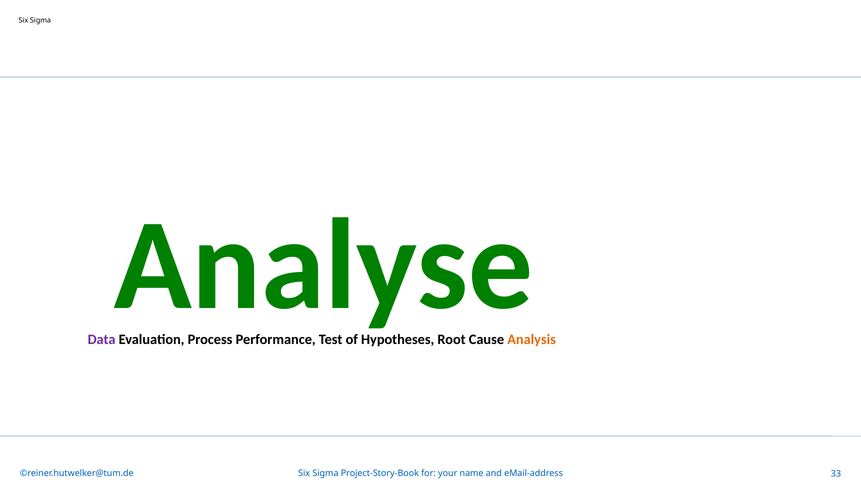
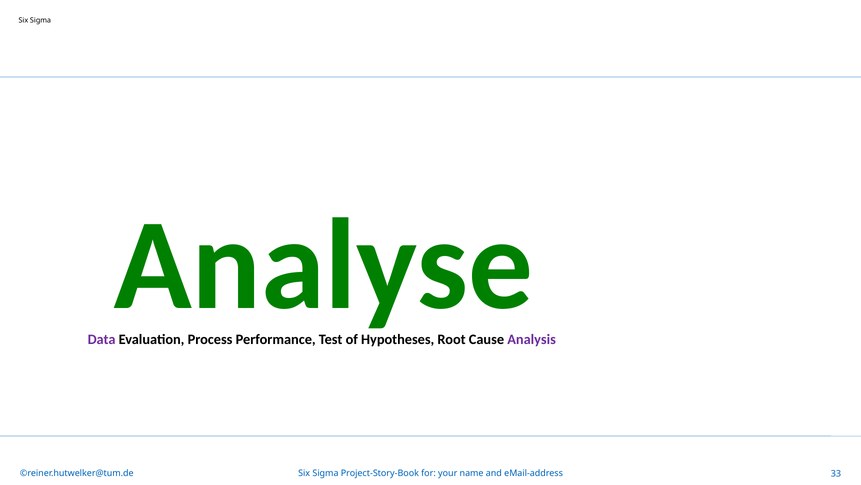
Analysis colour: orange -> purple (532, 339)
